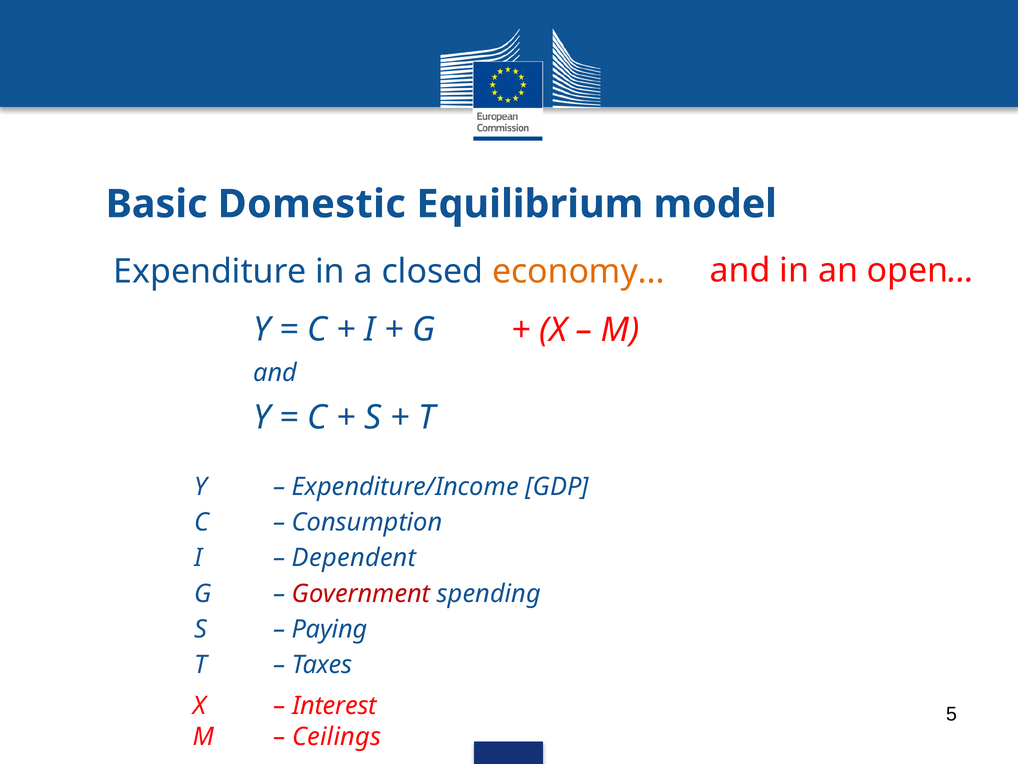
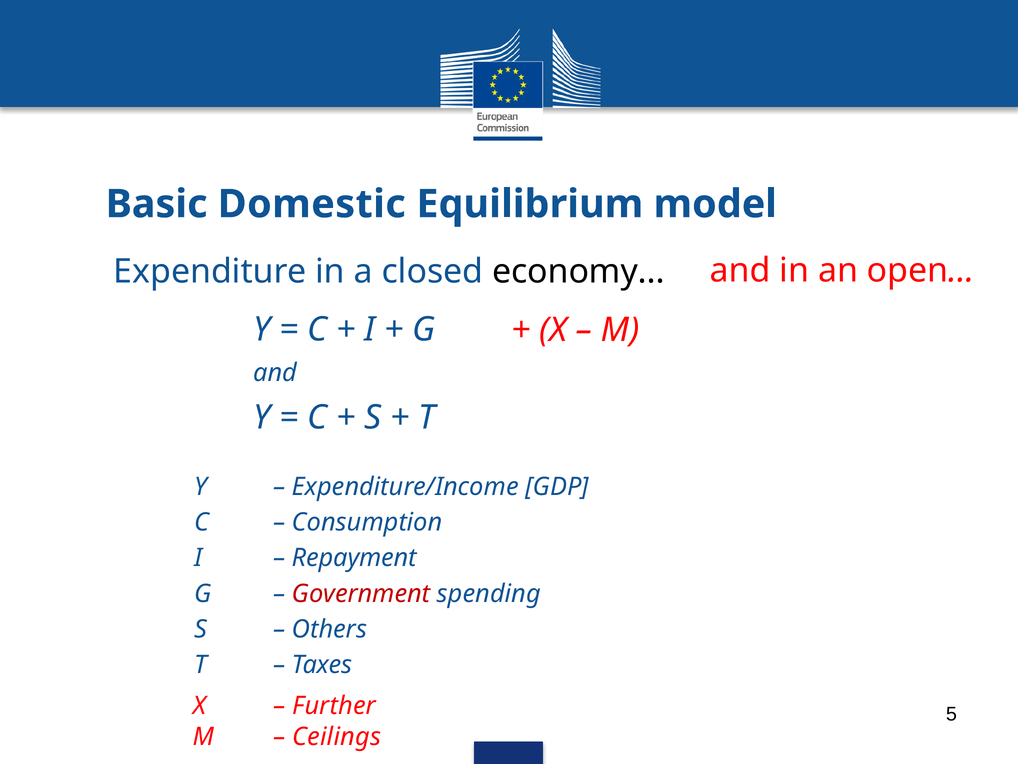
economy colour: orange -> black (578, 271)
Dependent: Dependent -> Repayment (354, 558)
Paying: Paying -> Others (329, 629)
Interest: Interest -> Further (334, 706)
